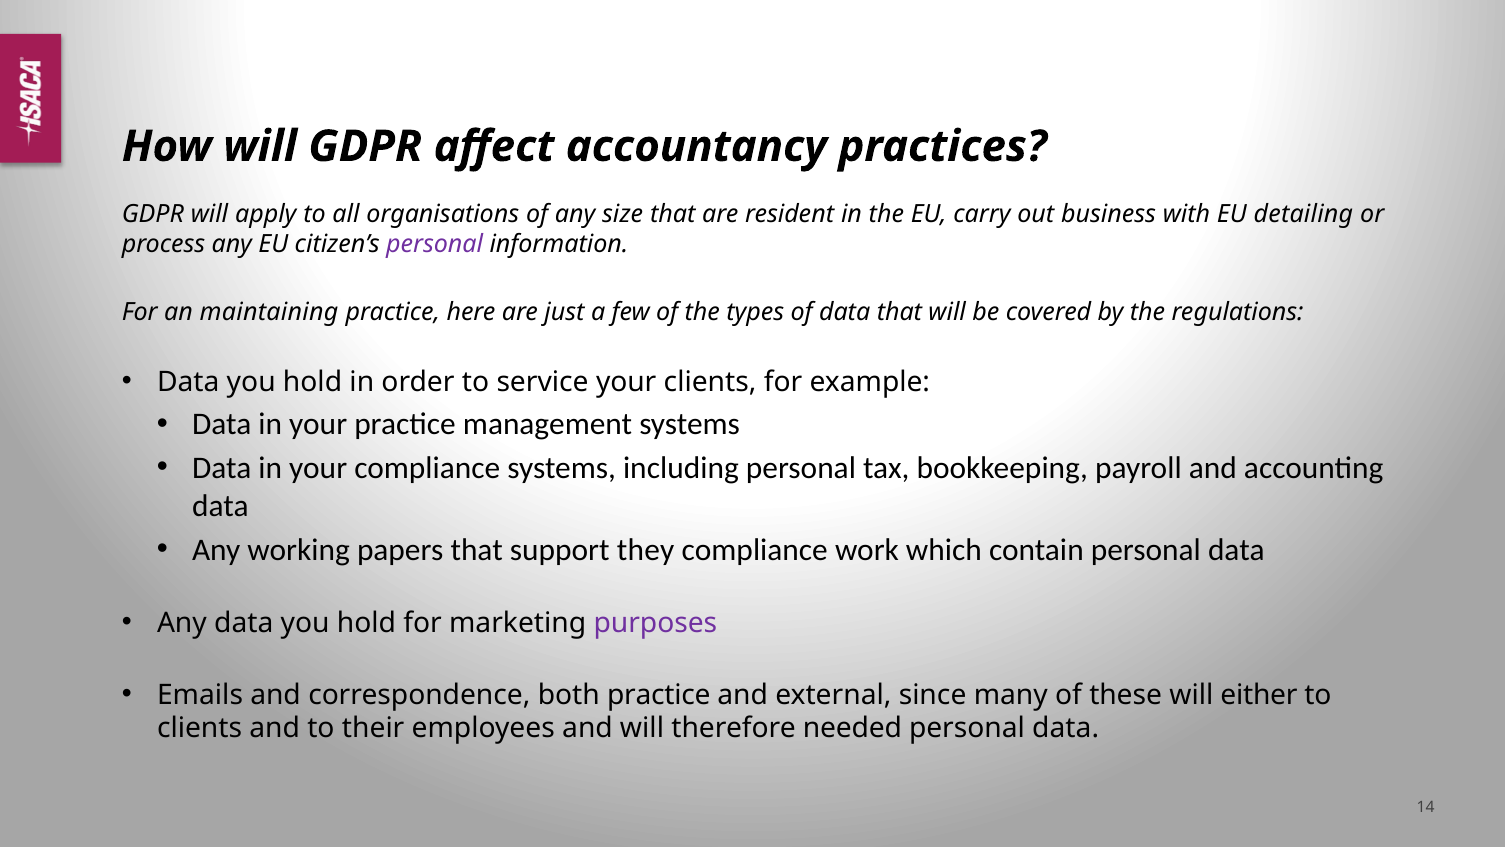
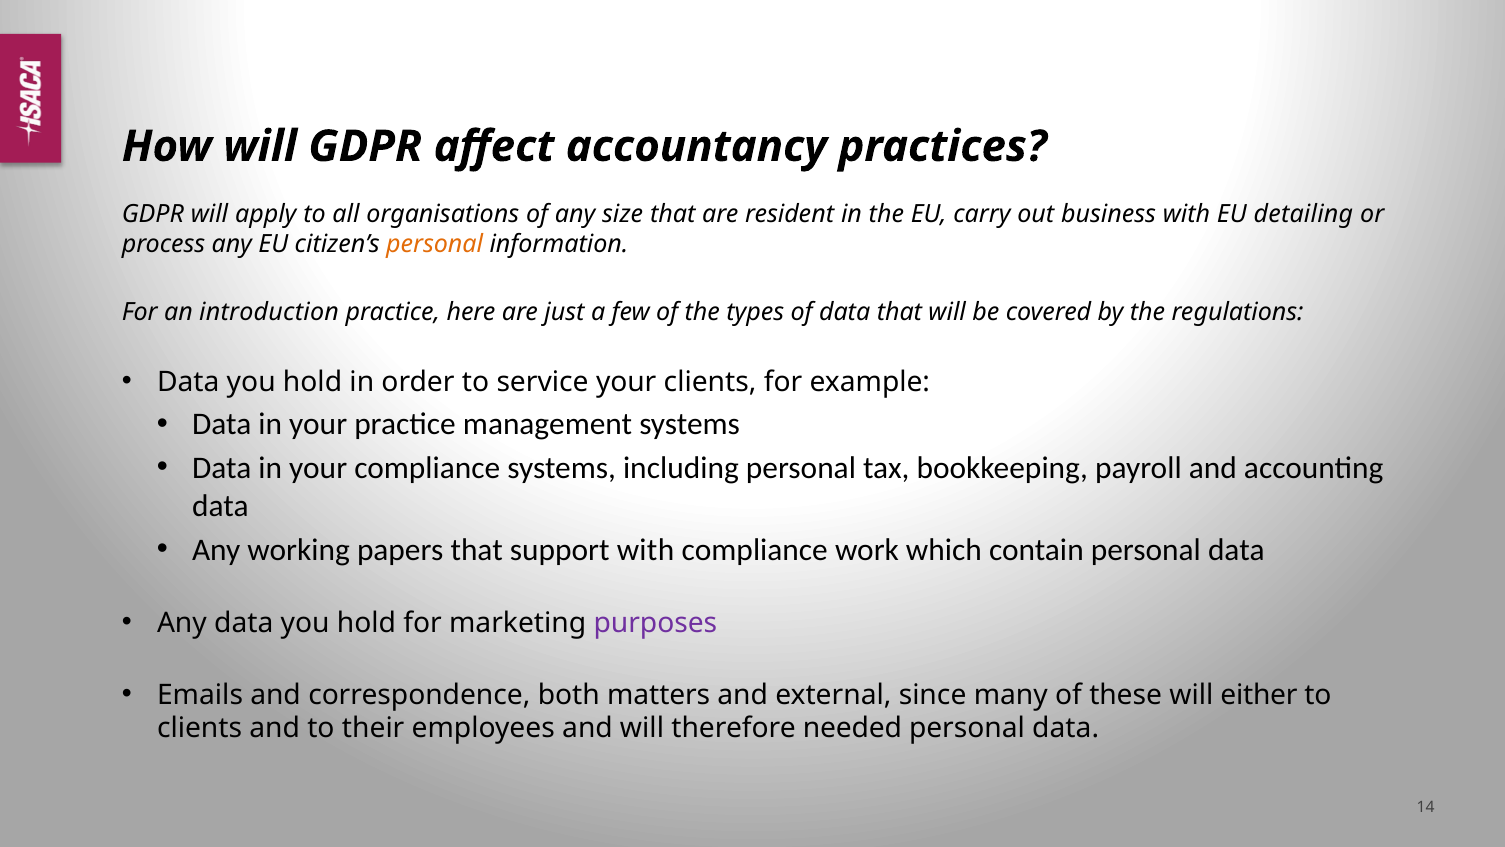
personal colour: purple -> orange (435, 244)
maintaining: maintaining -> introduction (269, 312)
support they: they -> with (646, 550)
both practice: practice -> matters (659, 695)
